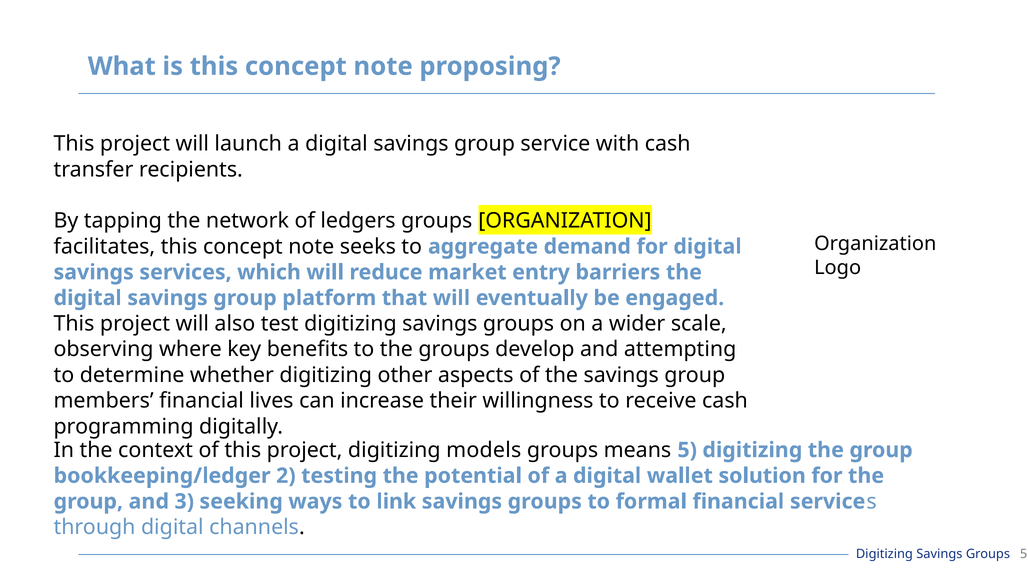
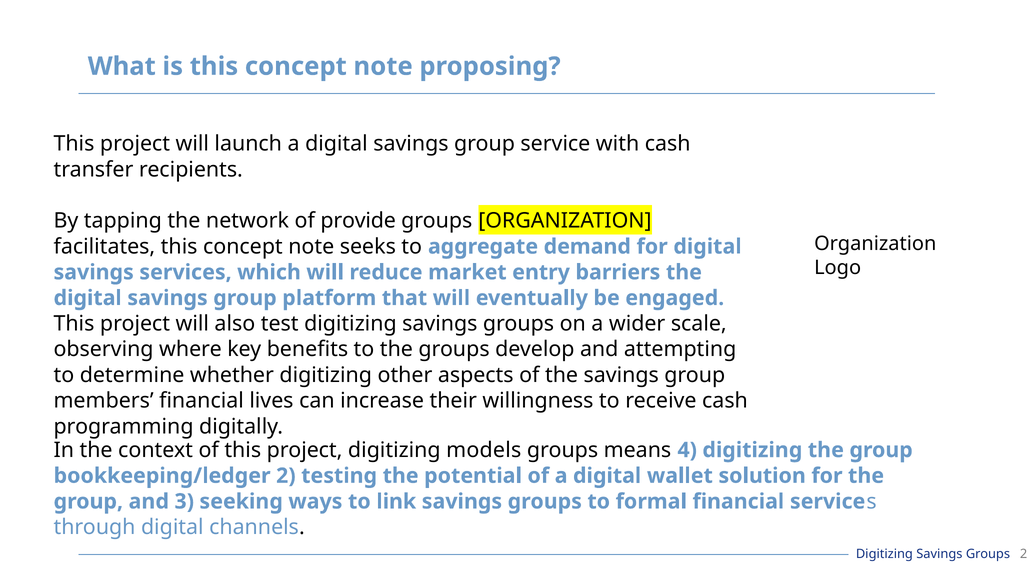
ledgers: ledgers -> provide (358, 221)
means 5: 5 -> 4 (687, 450)
Groups 5: 5 -> 2 (1024, 554)
